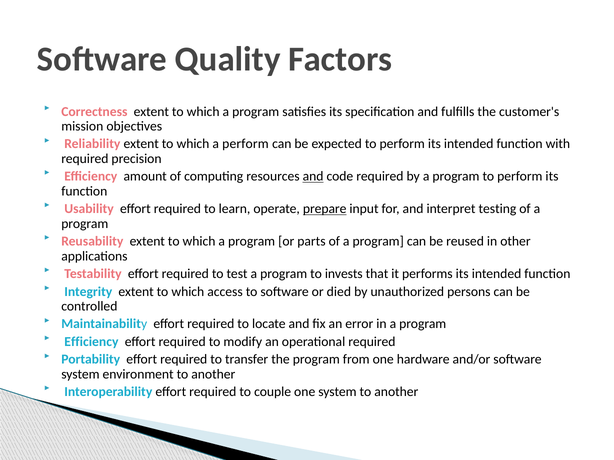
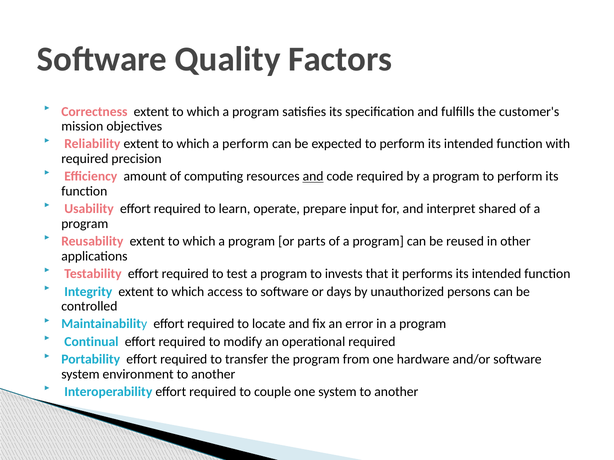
prepare underline: present -> none (325, 209)
testing: testing -> shared (497, 209)
died: died -> days (339, 292)
Efficiency: Efficiency -> Continual (91, 342)
